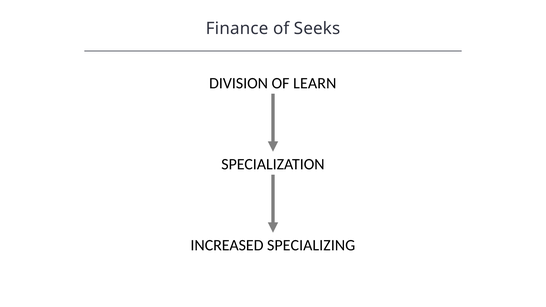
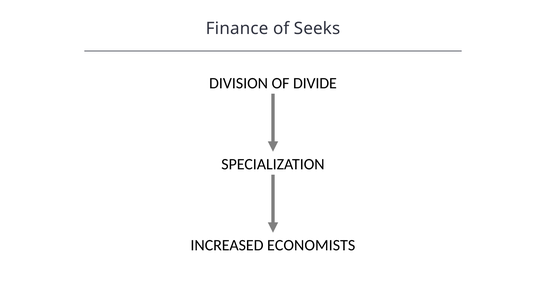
LEARN: LEARN -> DIVIDE (315, 83)
SPECIALIZING: SPECIALIZING -> ECONOMISTS (311, 245)
